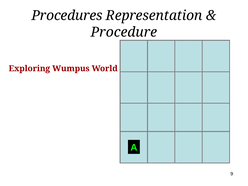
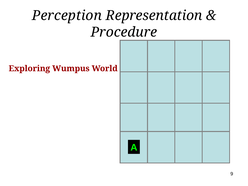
Procedures: Procedures -> Perception (67, 16)
